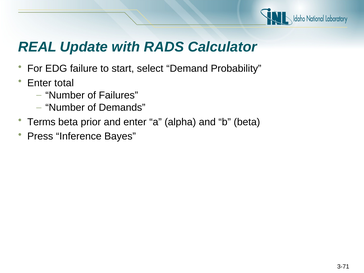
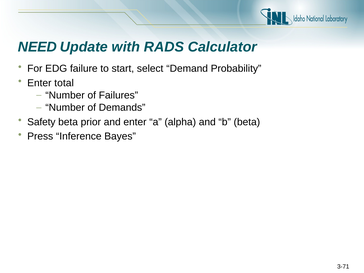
REAL: REAL -> NEED (37, 47)
Terms: Terms -> Safety (41, 122)
